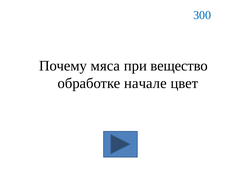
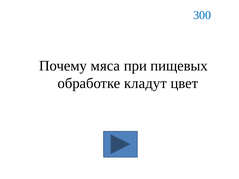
вещество: вещество -> пищевых (179, 66)
начале: начале -> кладут (145, 83)
